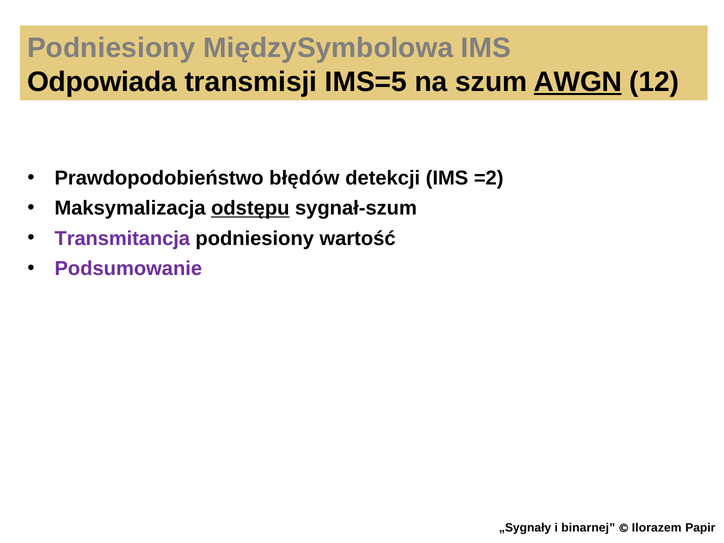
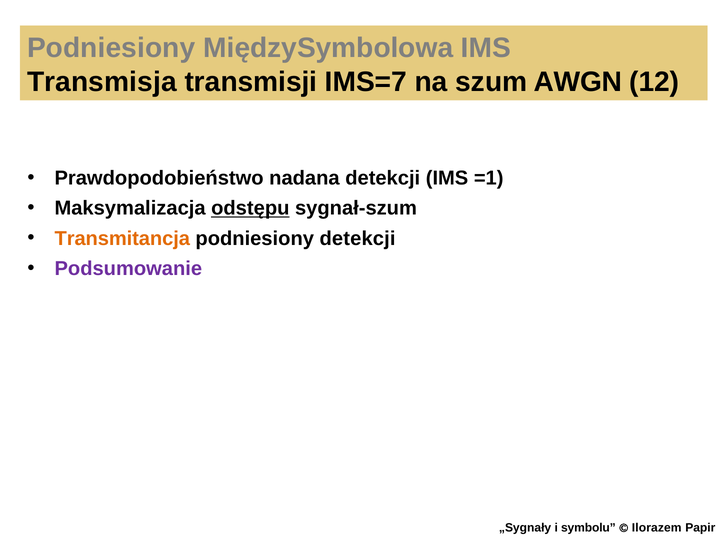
Odpowiada: Odpowiada -> Transmisja (102, 82)
IMS=5: IMS=5 -> IMS=7 (366, 82)
AWGN underline: present -> none (578, 82)
błędów: błędów -> nadana (304, 178)
=2: =2 -> =1 (489, 178)
Transmitancja colour: purple -> orange (122, 238)
podniesiony wartość: wartość -> detekcji (358, 238)
binarnej: binarnej -> symbolu (588, 528)
